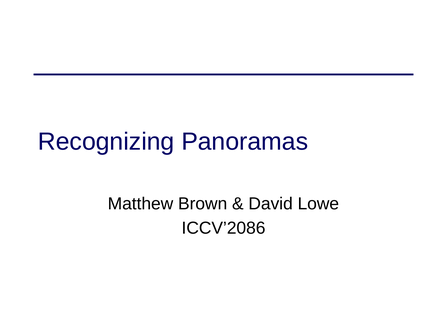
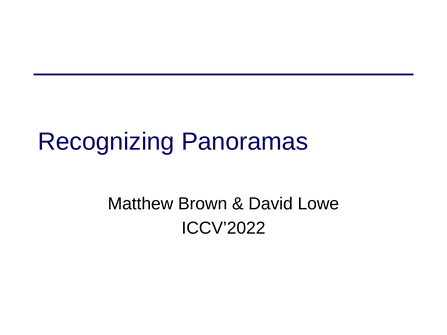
ICCV’2086: ICCV’2086 -> ICCV’2022 (224, 228)
